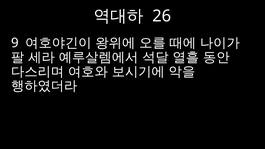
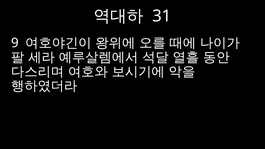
26: 26 -> 31 (162, 16)
